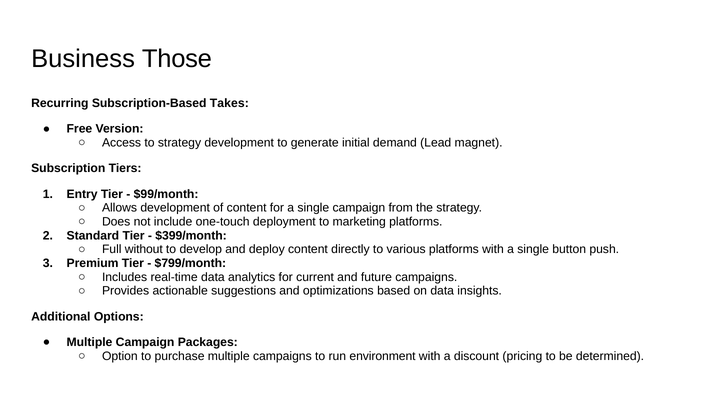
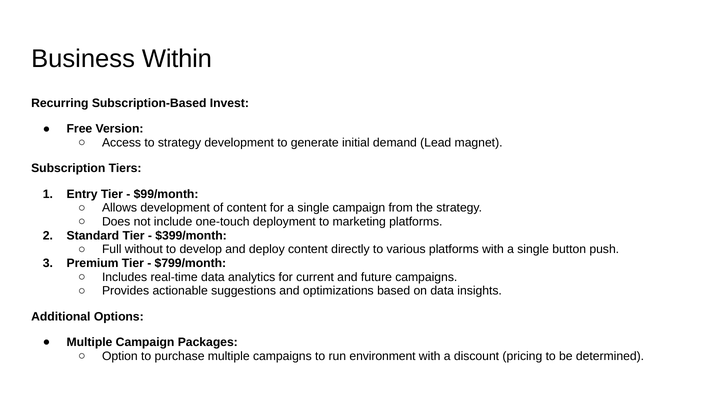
Those: Those -> Within (177, 59)
Takes: Takes -> Invest (229, 103)
